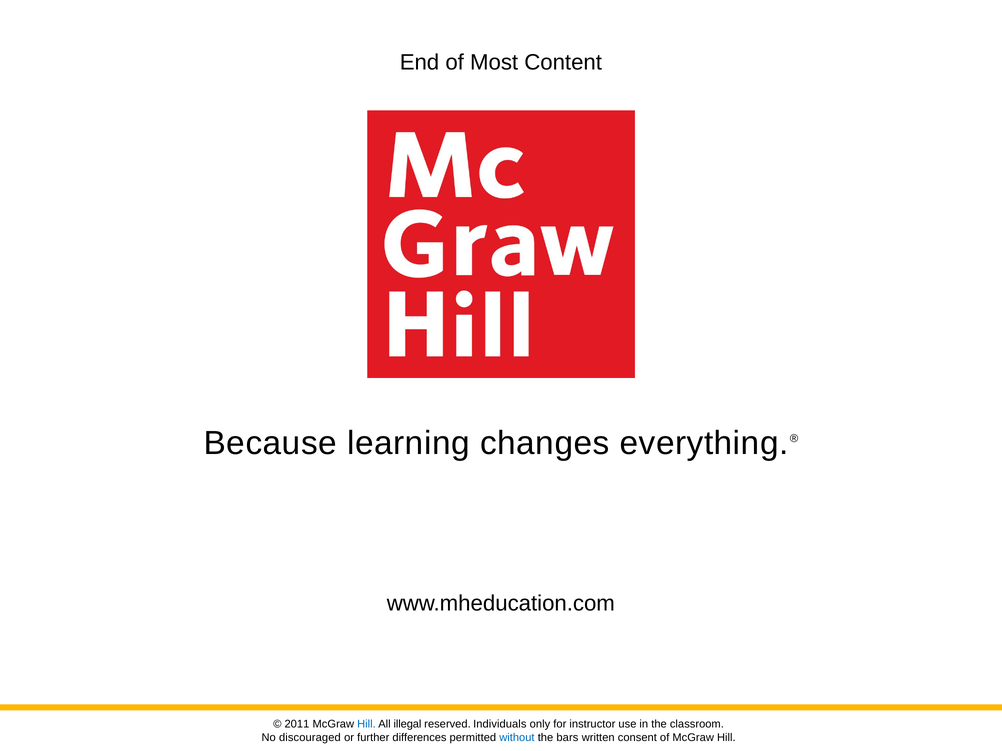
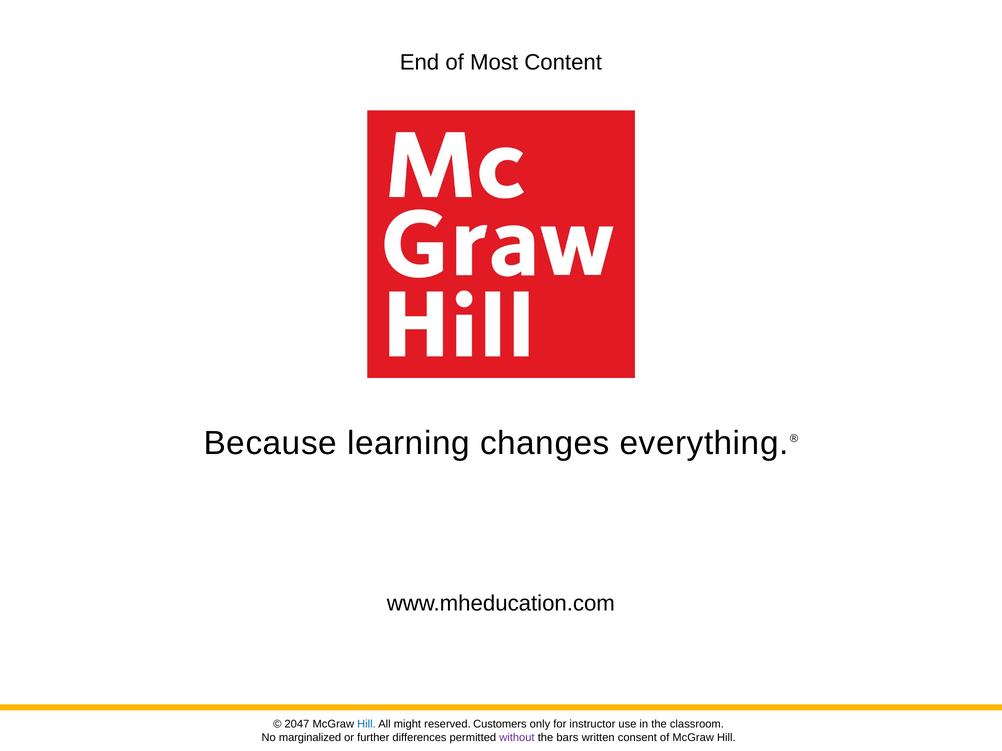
2011: 2011 -> 2047 (297, 725)
illegal: illegal -> might (407, 725)
Individuals: Individuals -> Customers (500, 725)
discouraged: discouraged -> marginalized (310, 738)
without colour: blue -> purple (517, 738)
